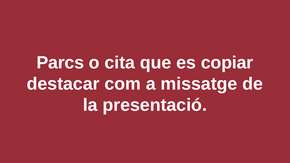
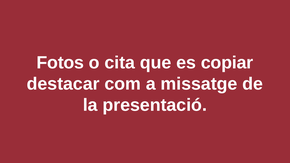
Parcs: Parcs -> Fotos (60, 63)
